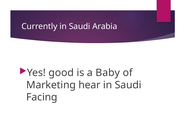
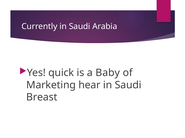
good: good -> quick (61, 73)
Facing: Facing -> Breast (42, 98)
